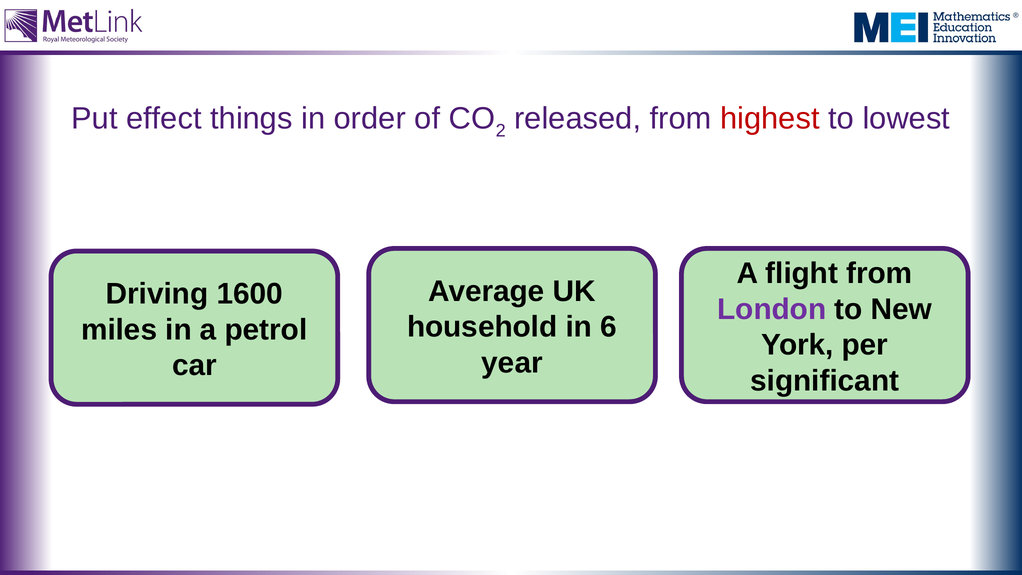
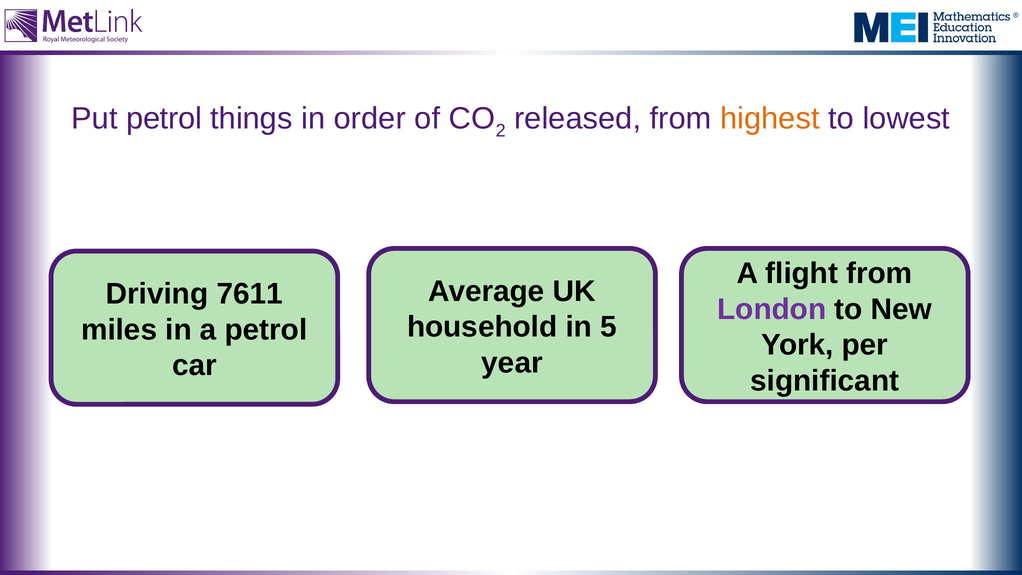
Put effect: effect -> petrol (164, 119)
highest colour: red -> orange (770, 119)
1600: 1600 -> 7611 (250, 294)
6: 6 -> 5 (609, 327)
